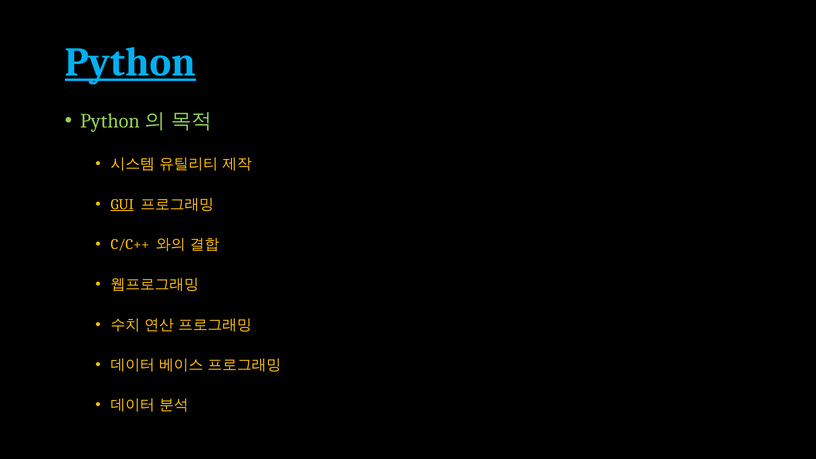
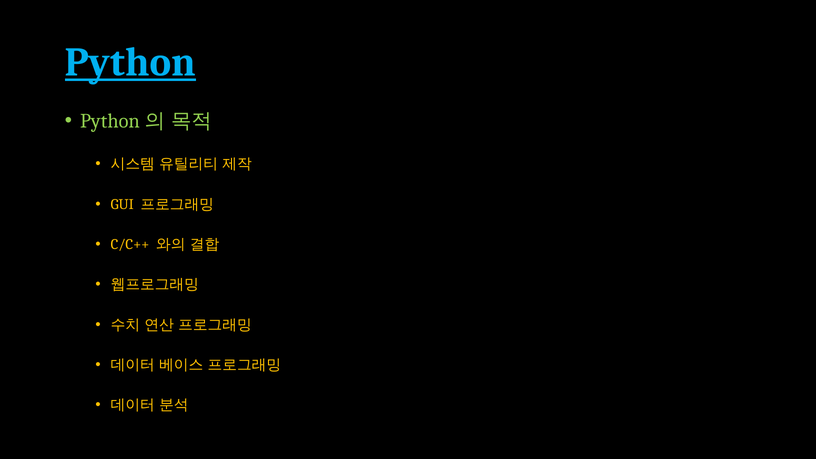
GUI underline: present -> none (122, 204)
